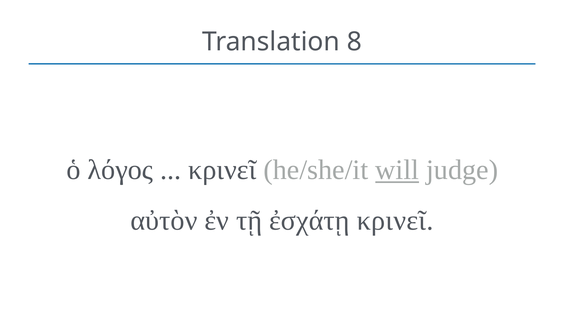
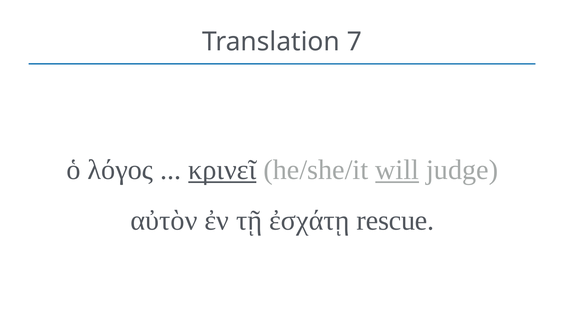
8: 8 -> 7 (354, 42)
κρινεῖ underline: none -> present (222, 170)
ἐσχάτῃ κρινεῖ: κρινεῖ -> rescue (395, 221)
